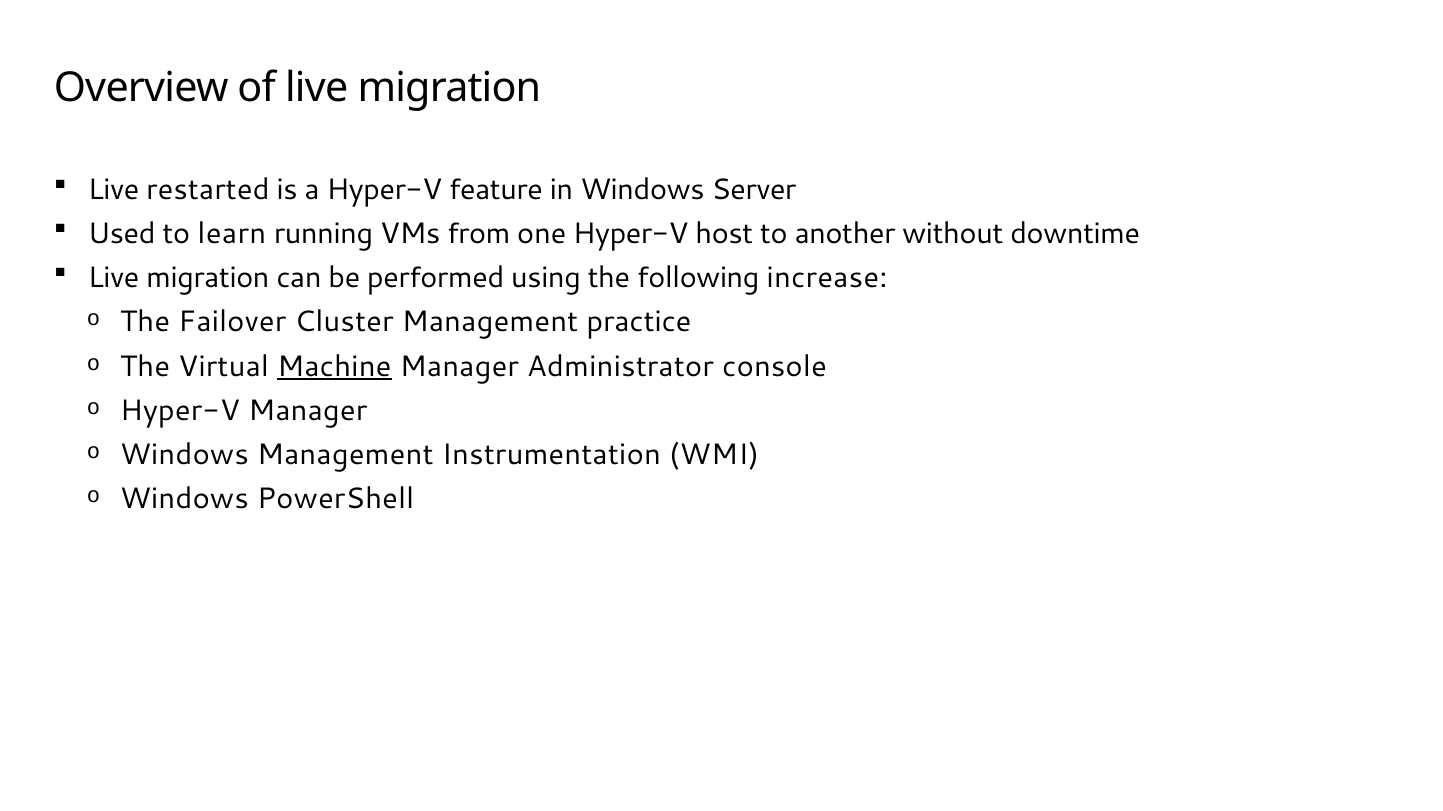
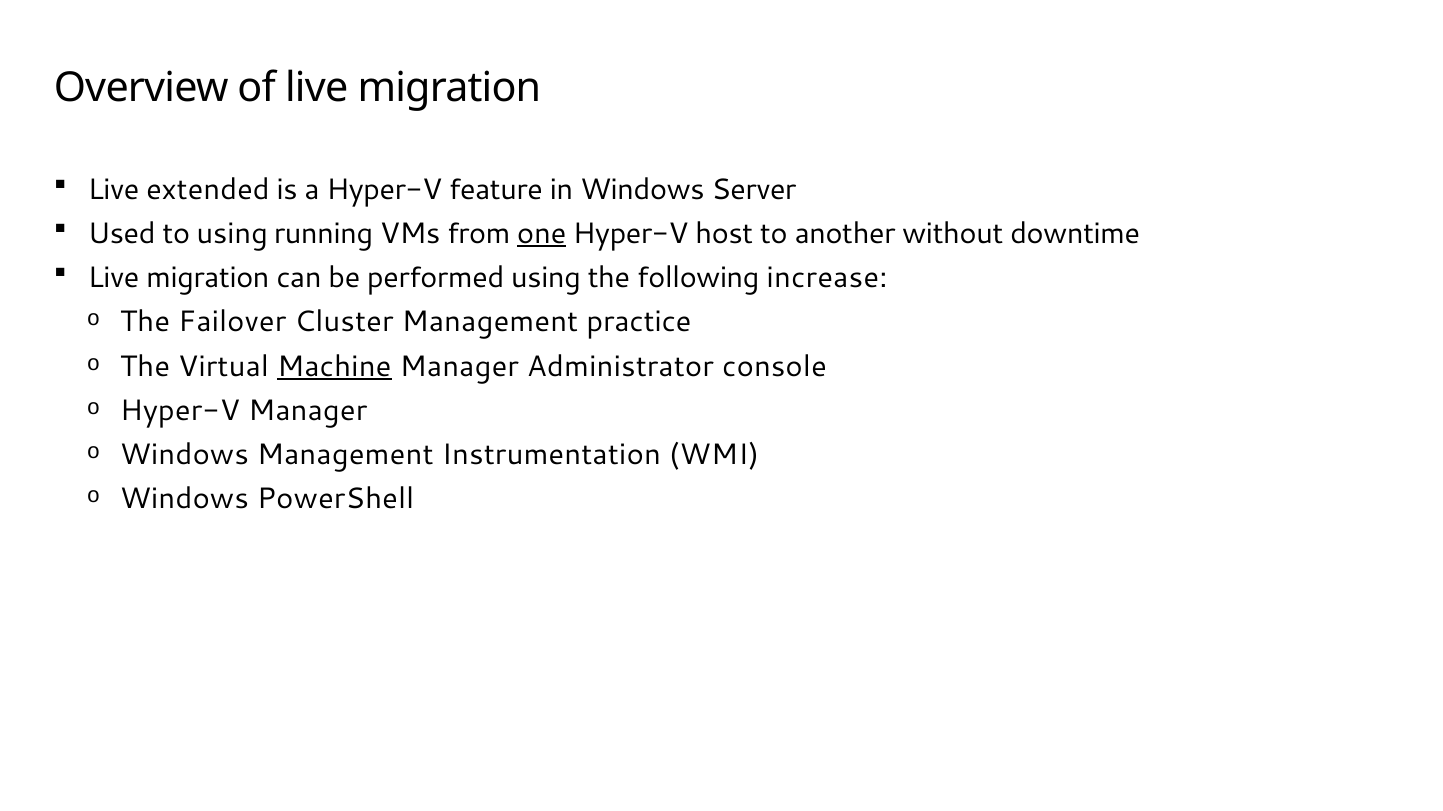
restarted: restarted -> extended (208, 190)
to learn: learn -> using (232, 234)
one underline: none -> present (542, 234)
